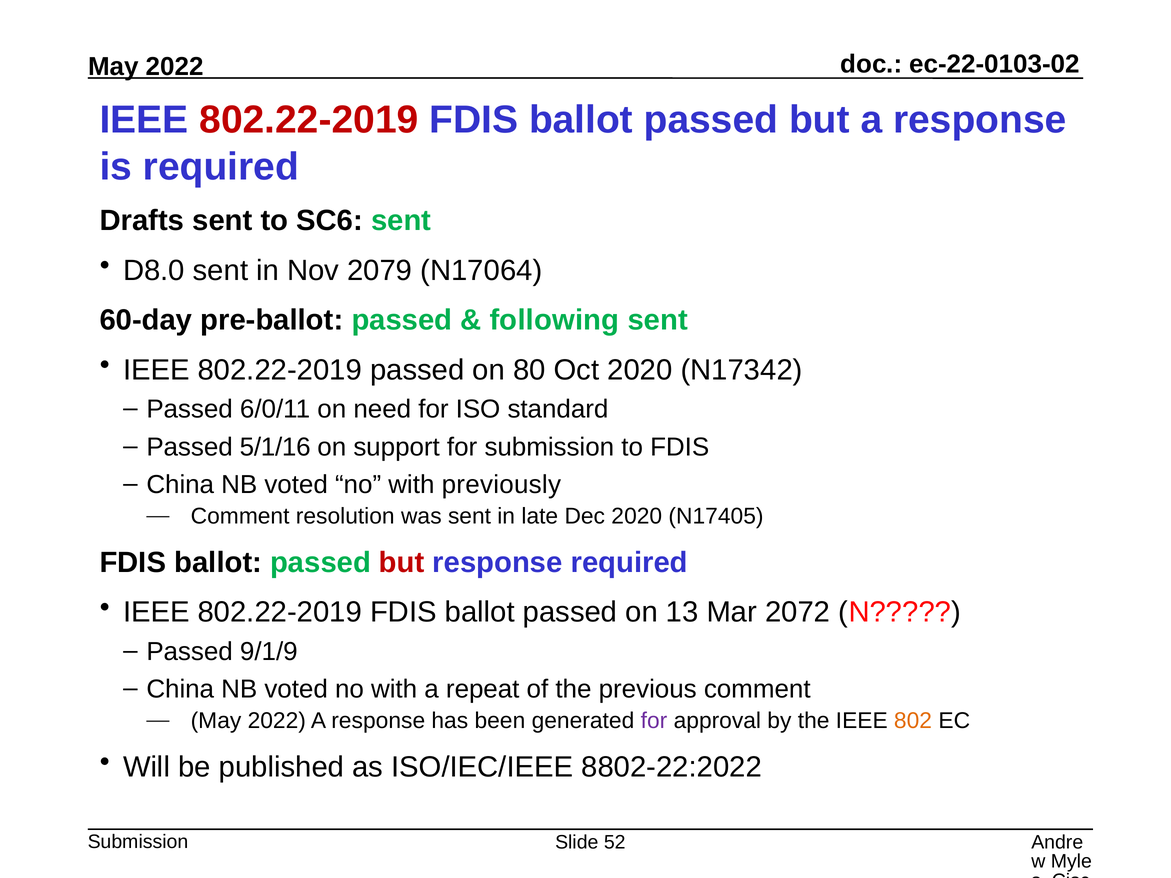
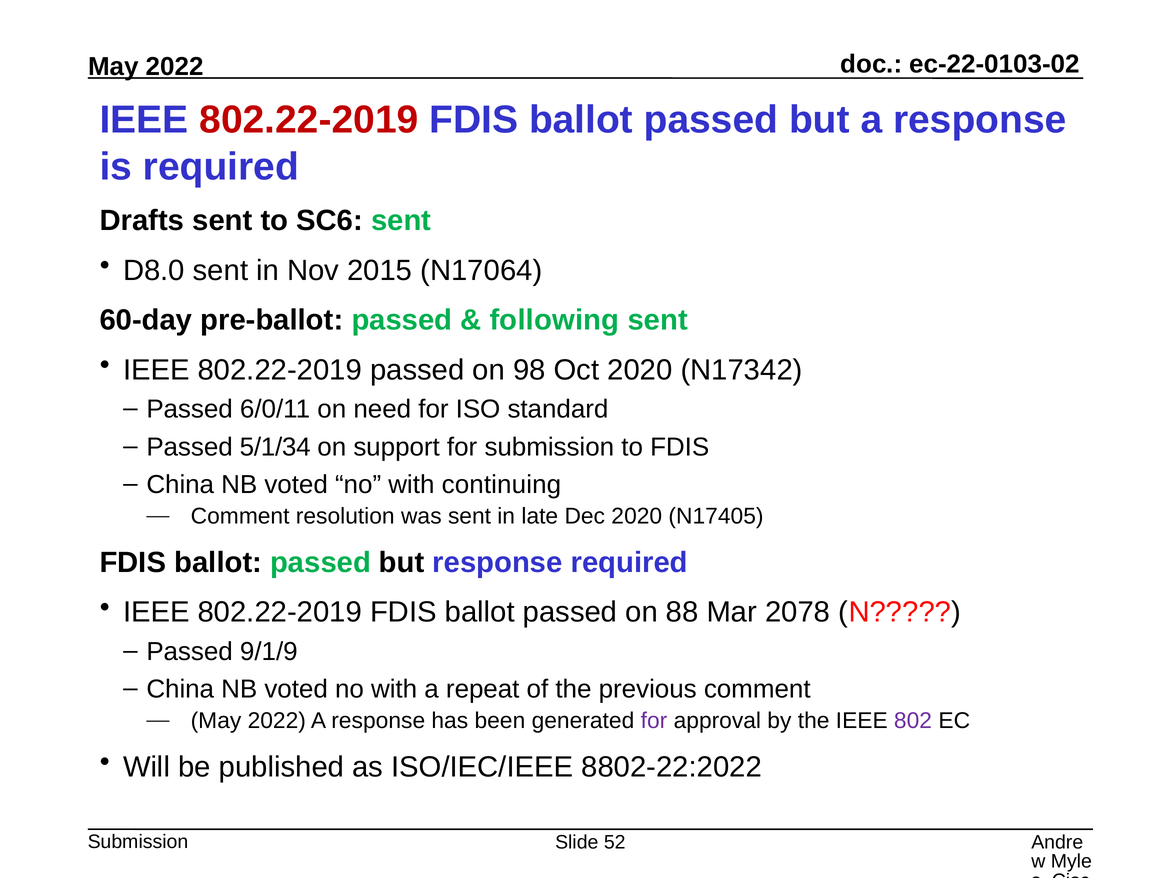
2079: 2079 -> 2015 (380, 270)
80: 80 -> 98 (529, 370)
5/1/16: 5/1/16 -> 5/1/34 (275, 447)
previously: previously -> continuing (501, 485)
but colour: red -> black (402, 563)
13: 13 -> 88 (682, 612)
2072: 2072 -> 2078 (798, 612)
802 colour: orange -> purple (913, 721)
